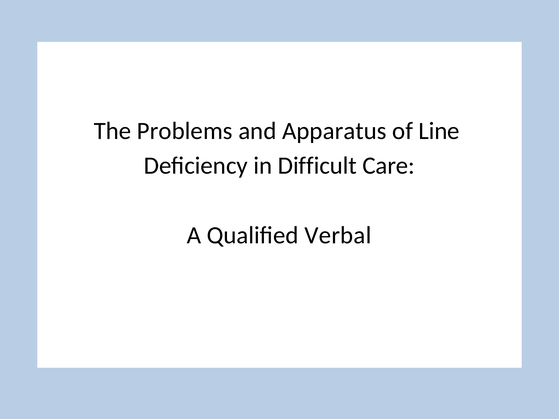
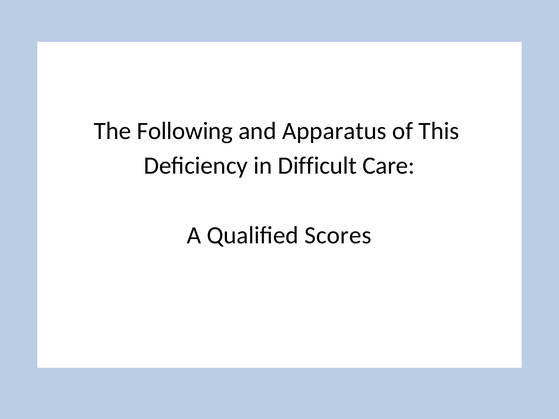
Problems: Problems -> Following (185, 131)
Line: Line -> This (439, 131)
Verbal: Verbal -> Scores (338, 235)
